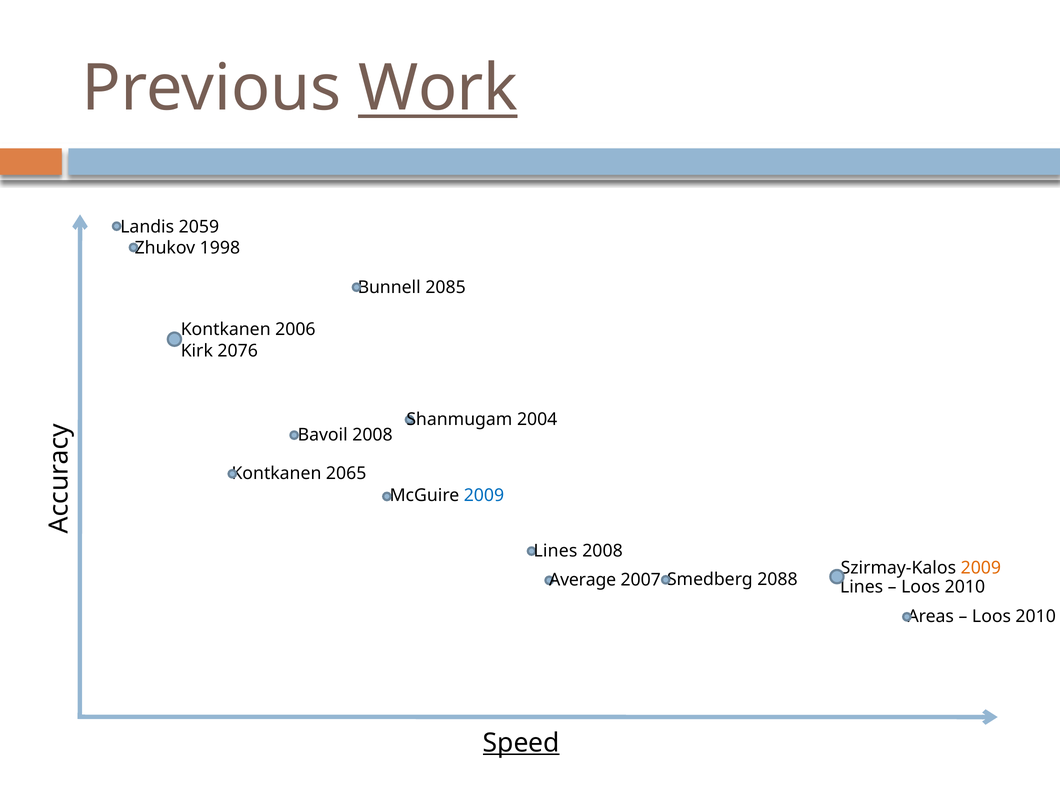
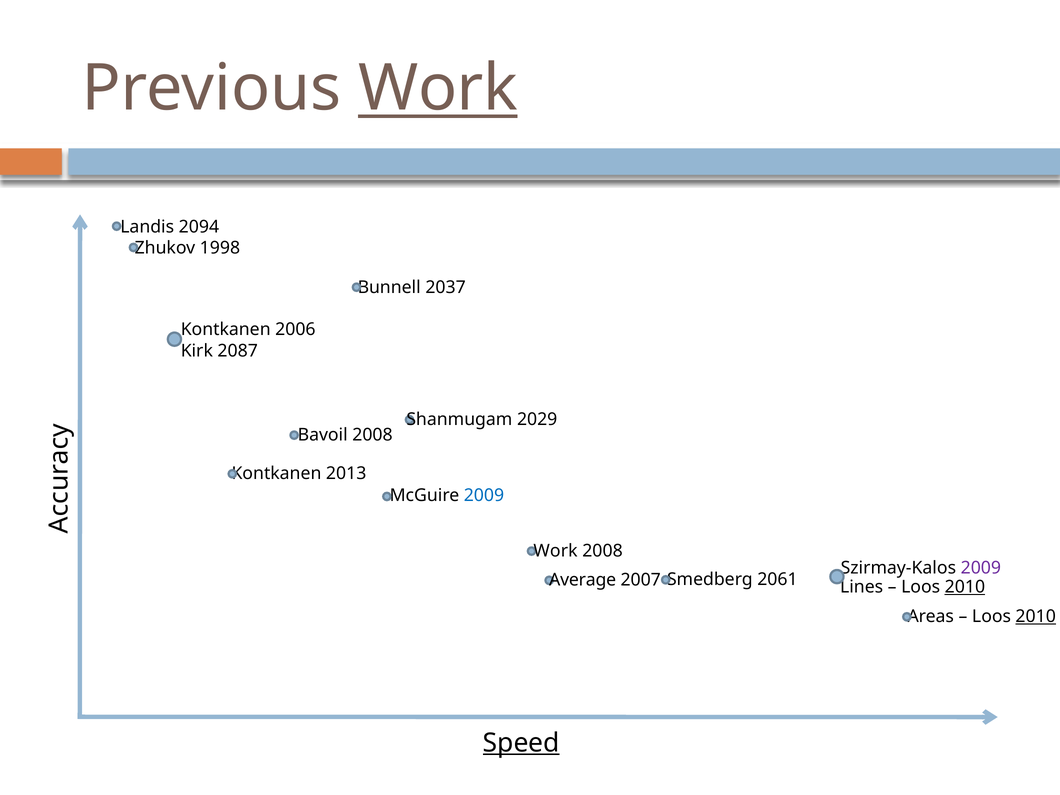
2059: 2059 -> 2094 (199, 227)
2085: 2085 -> 2037 (446, 288)
2076: 2076 -> 2087 (238, 351)
2004: 2004 -> 2029 (537, 419)
2065: 2065 -> 2013 (346, 474)
Lines: Lines -> Work (556, 551)
2009 colour: orange -> purple (981, 568)
2088: 2088 -> 2061 (777, 580)
2010 underline: none -> present (965, 587)
2010 underline: none -> present (1036, 617)
